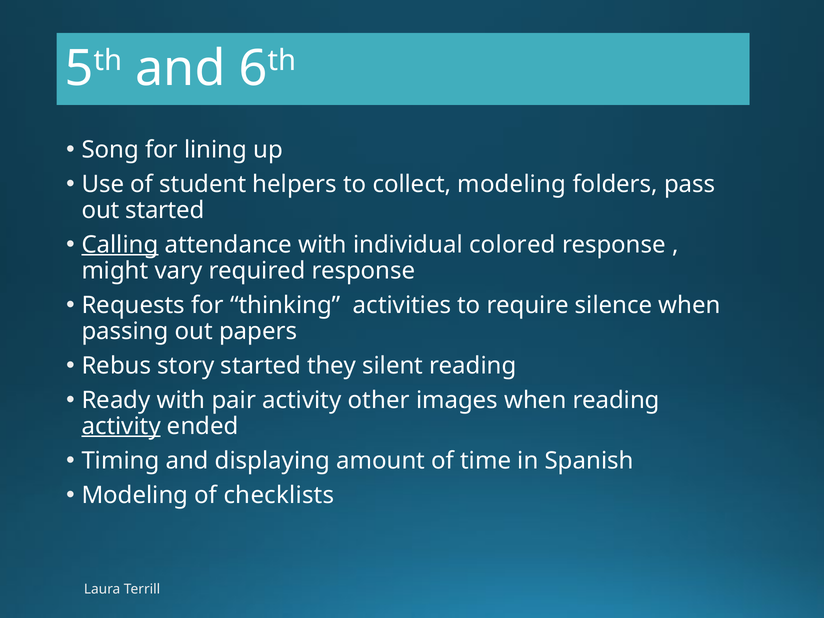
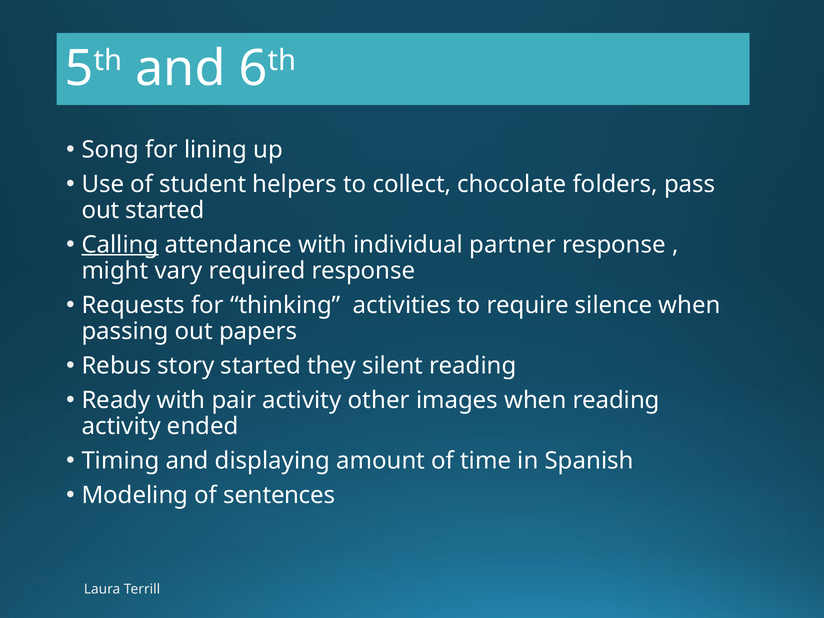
collect modeling: modeling -> chocolate (512, 184)
colored: colored -> partner (512, 245)
activity underline: present -> none (121, 426)
checklists: checklists -> sentences (279, 495)
